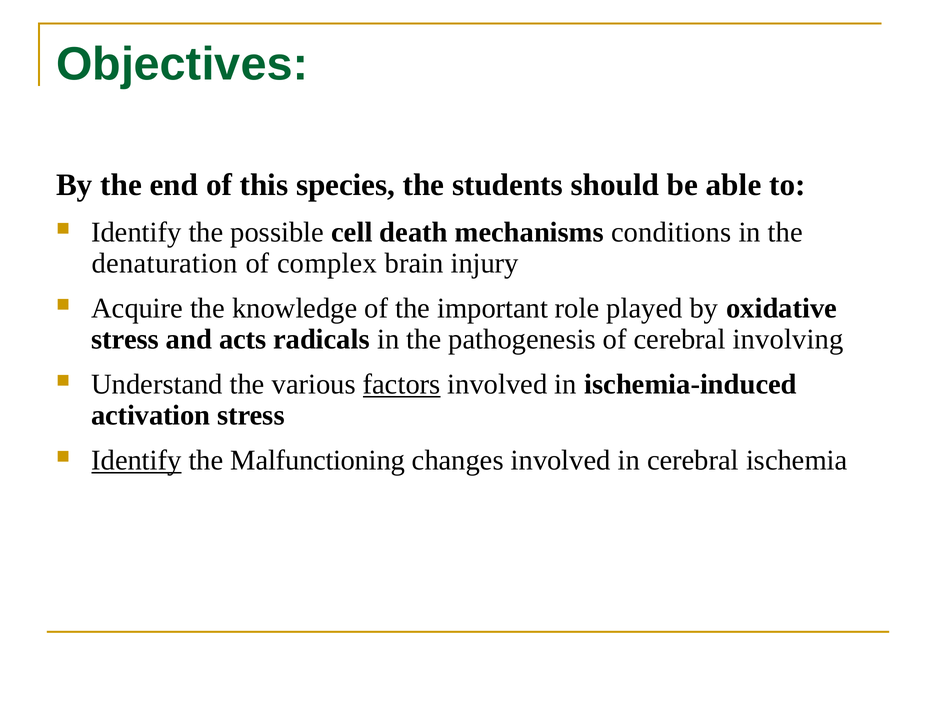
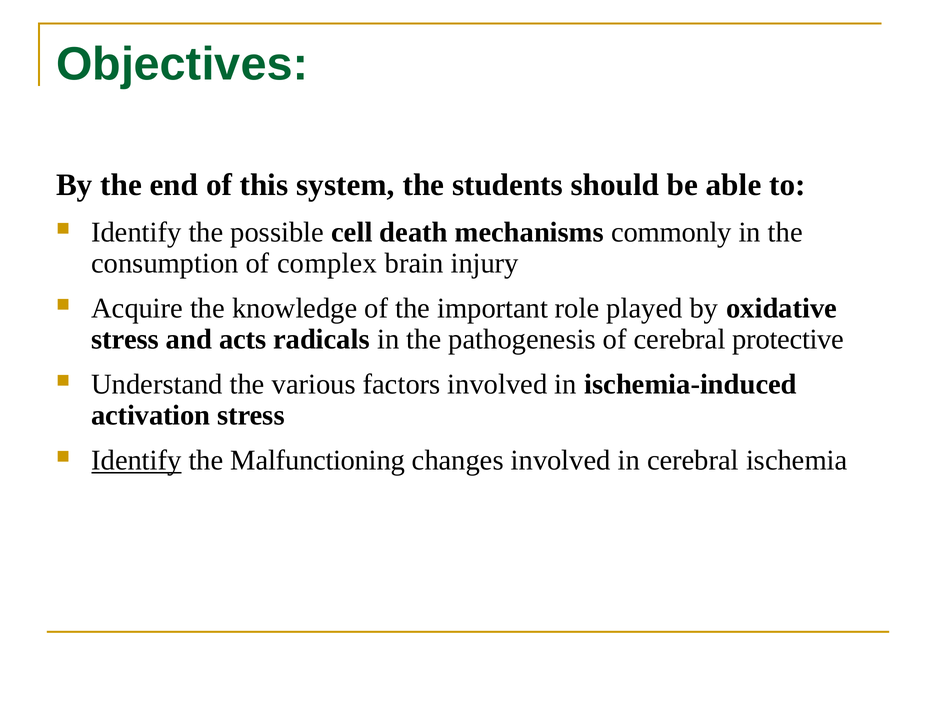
species: species -> system (345, 185)
conditions: conditions -> commonly (671, 232)
denaturation: denaturation -> consumption (165, 263)
involving: involving -> protective (788, 339)
factors underline: present -> none (402, 384)
